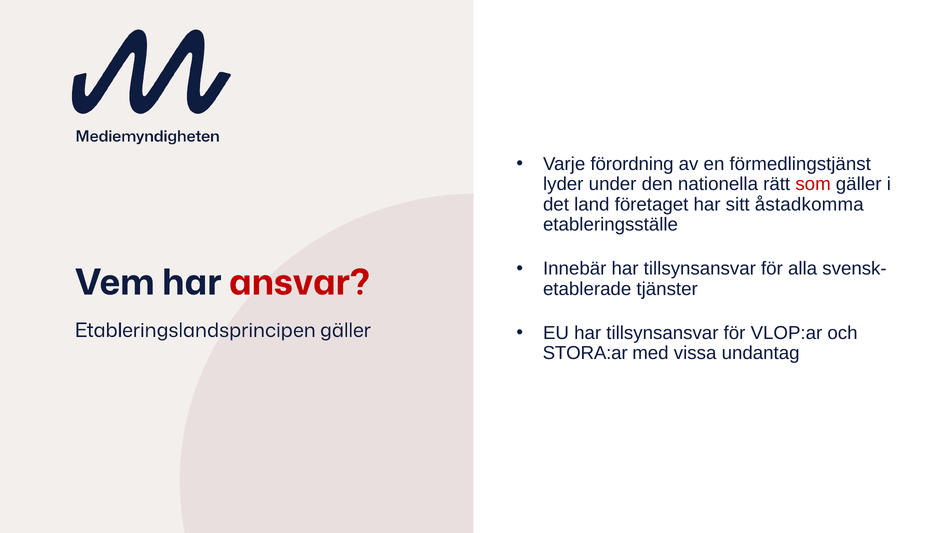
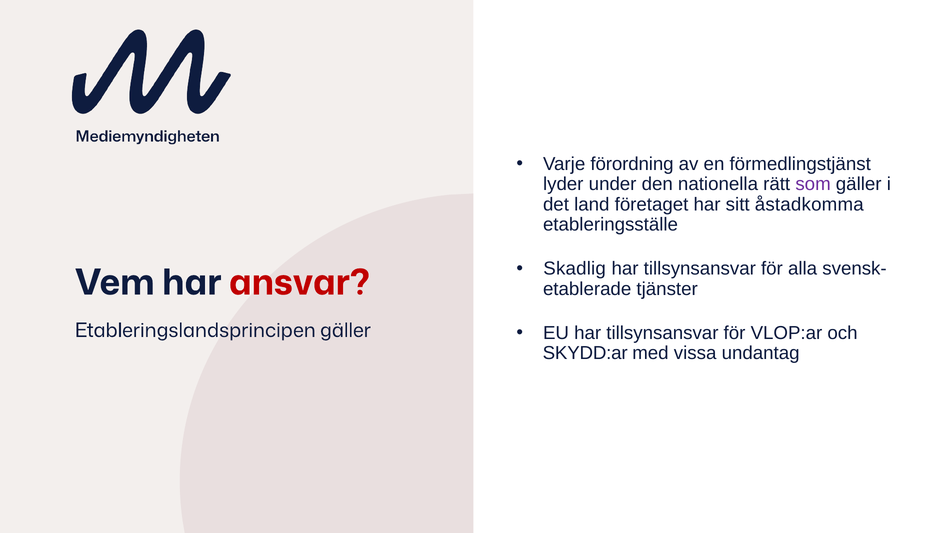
som colour: red -> purple (813, 184)
Innebär: Innebär -> Skadlig (575, 269)
STORA:ar: STORA:ar -> SKYDD:ar (585, 353)
